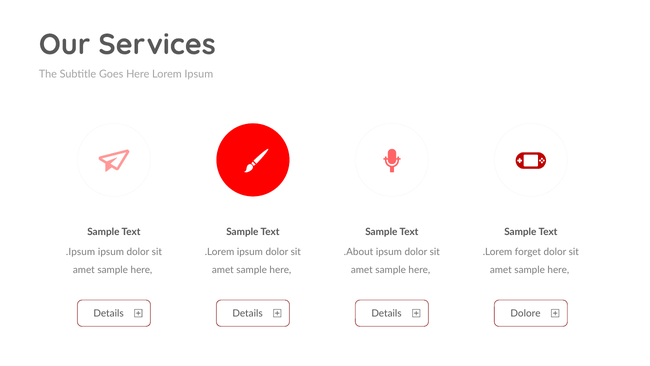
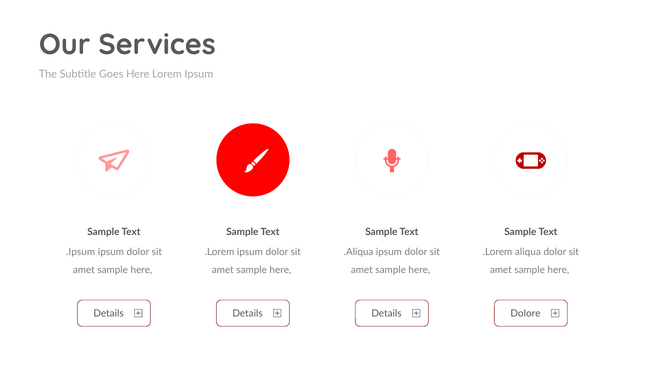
.About: .About -> .Aliqua (359, 252)
forget: forget -> aliqua (528, 252)
